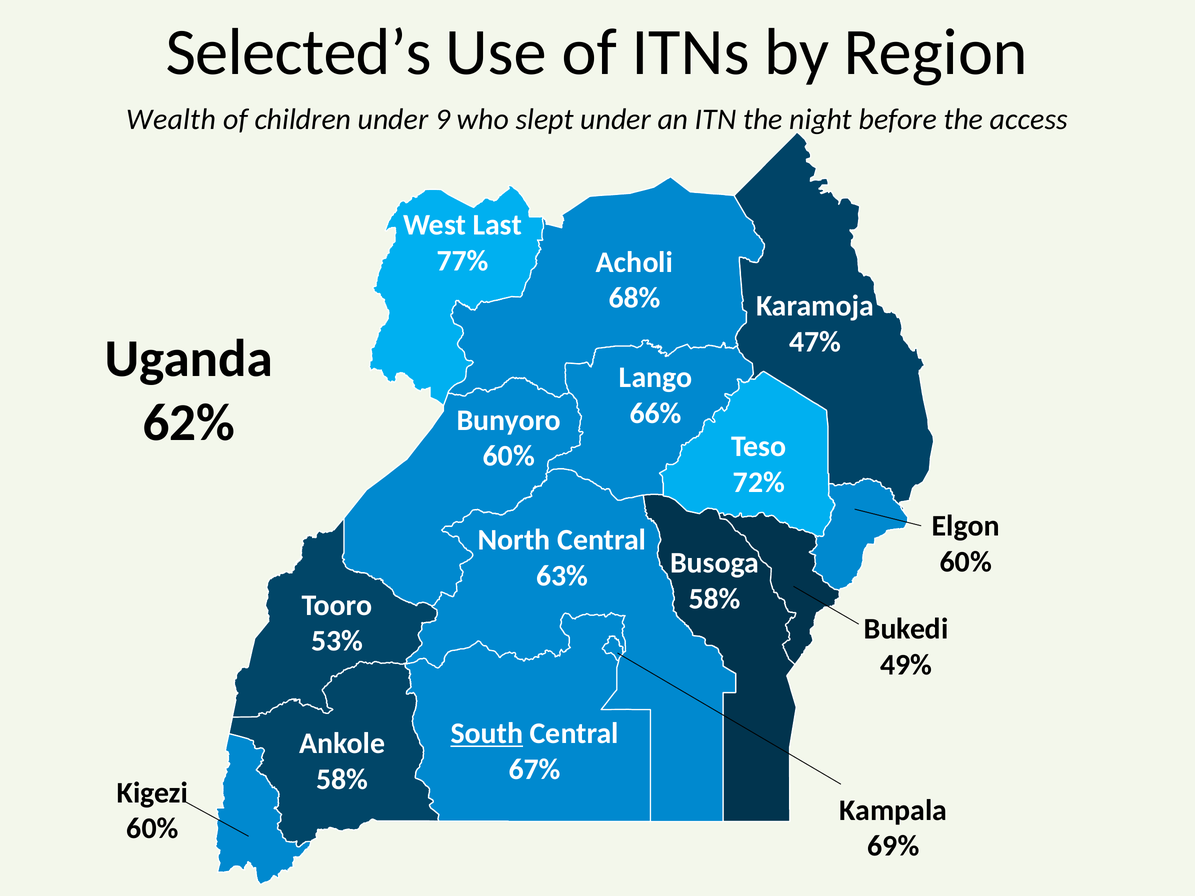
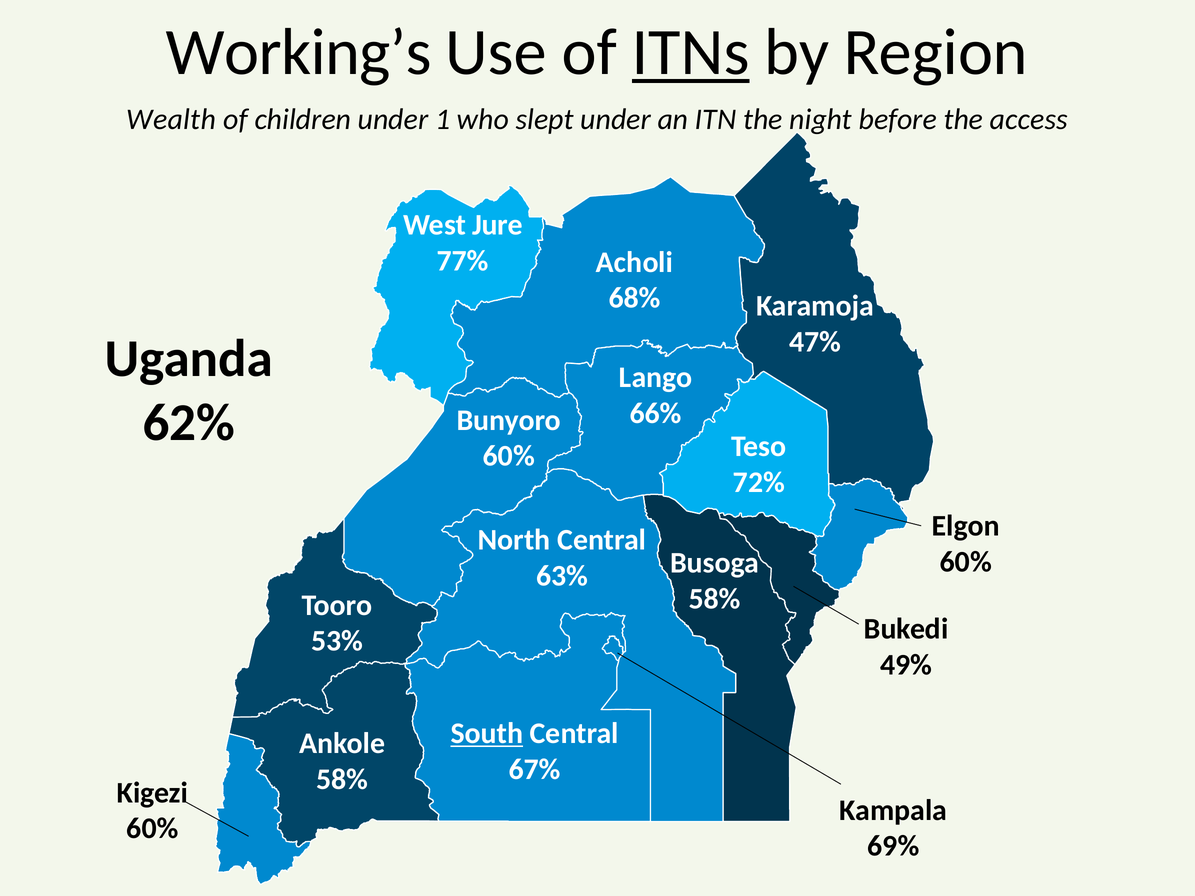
Selected’s: Selected’s -> Working’s (299, 52)
ITNs underline: none -> present (691, 52)
9: 9 -> 1 (443, 120)
Last: Last -> Jure (497, 225)
